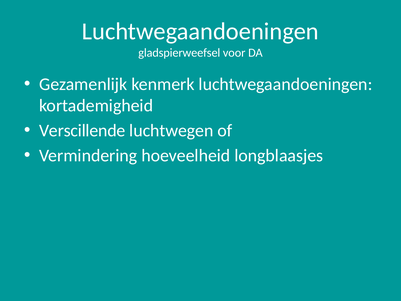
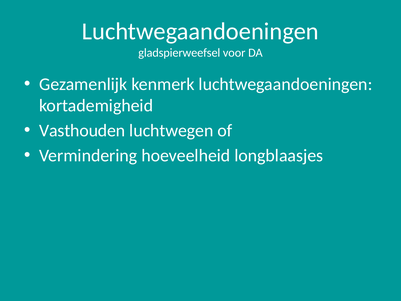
Verscillende: Verscillende -> Vasthouden (82, 130)
